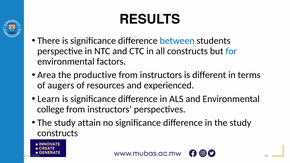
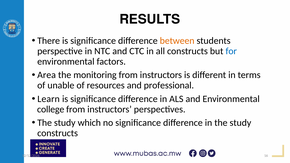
between colour: blue -> orange (177, 41)
productive: productive -> monitoring (95, 75)
augers: augers -> unable (61, 85)
experienced: experienced -> professional (169, 85)
attain: attain -> which (89, 123)
